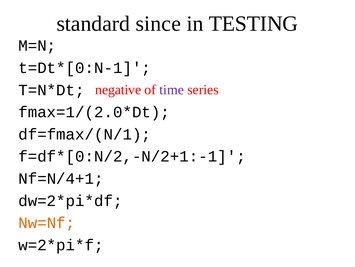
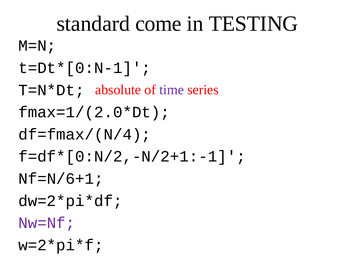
since: since -> come (158, 24)
negative: negative -> absolute (118, 90)
df=fmax/(N/1: df=fmax/(N/1 -> df=fmax/(N/4 (85, 134)
Nf=N/4+1: Nf=N/4+1 -> Nf=N/6+1 (61, 178)
Nw=Nf colour: orange -> purple (47, 222)
